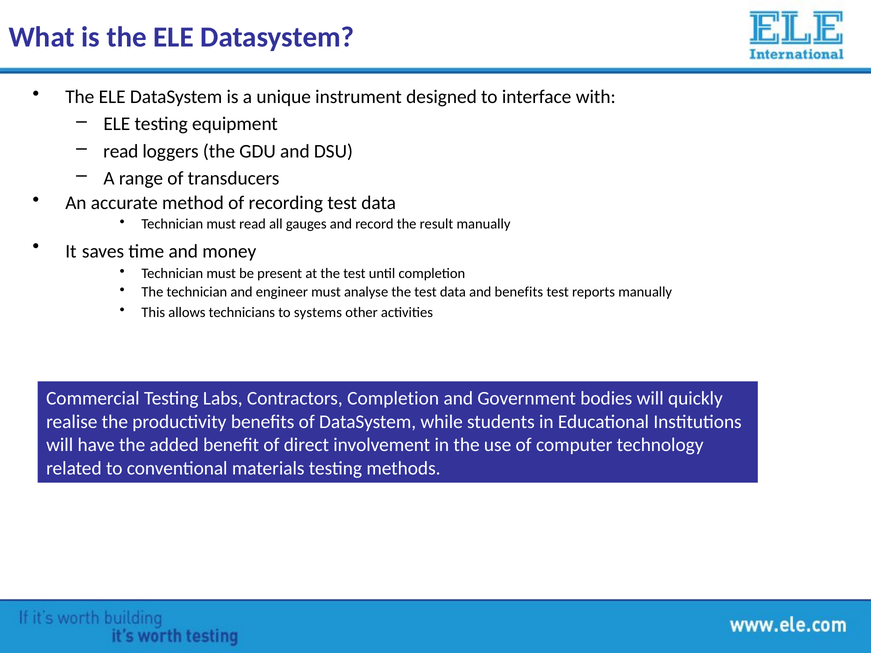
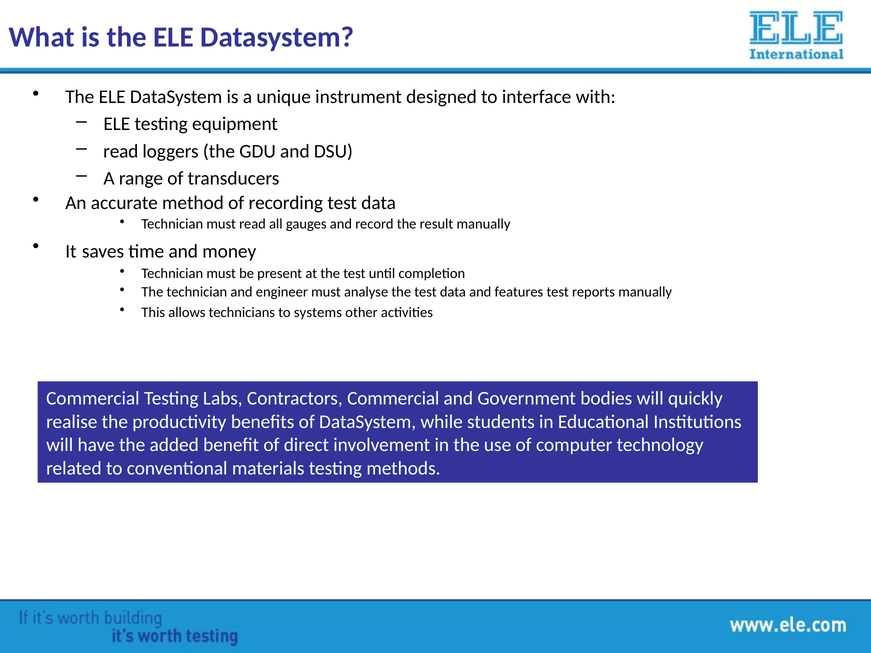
and benefits: benefits -> features (519, 292)
Contractors Completion: Completion -> Commercial (393, 399)
